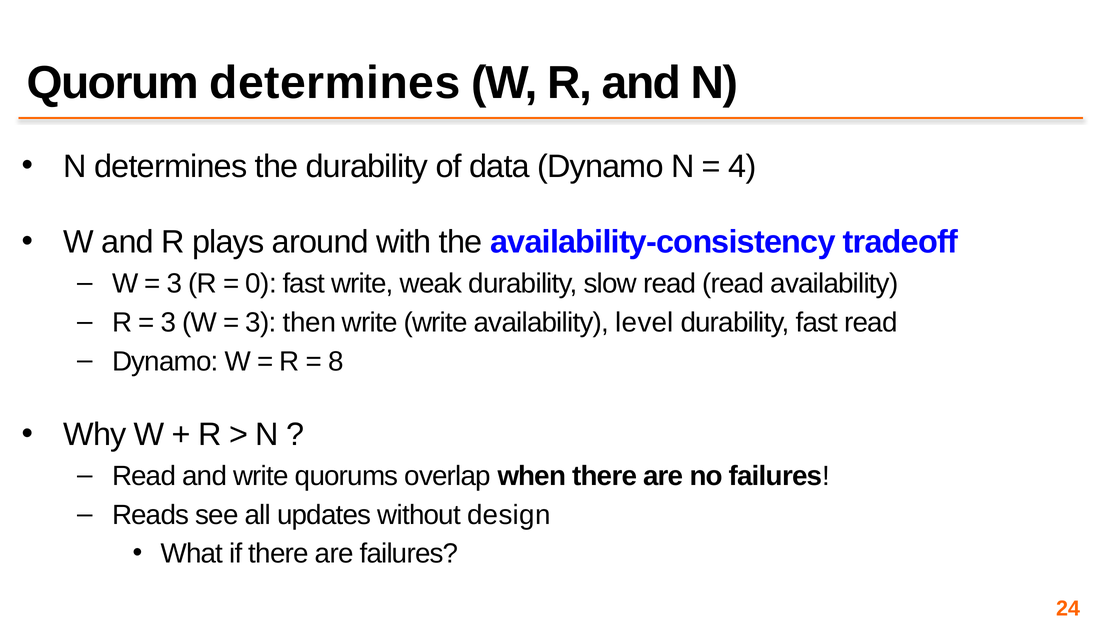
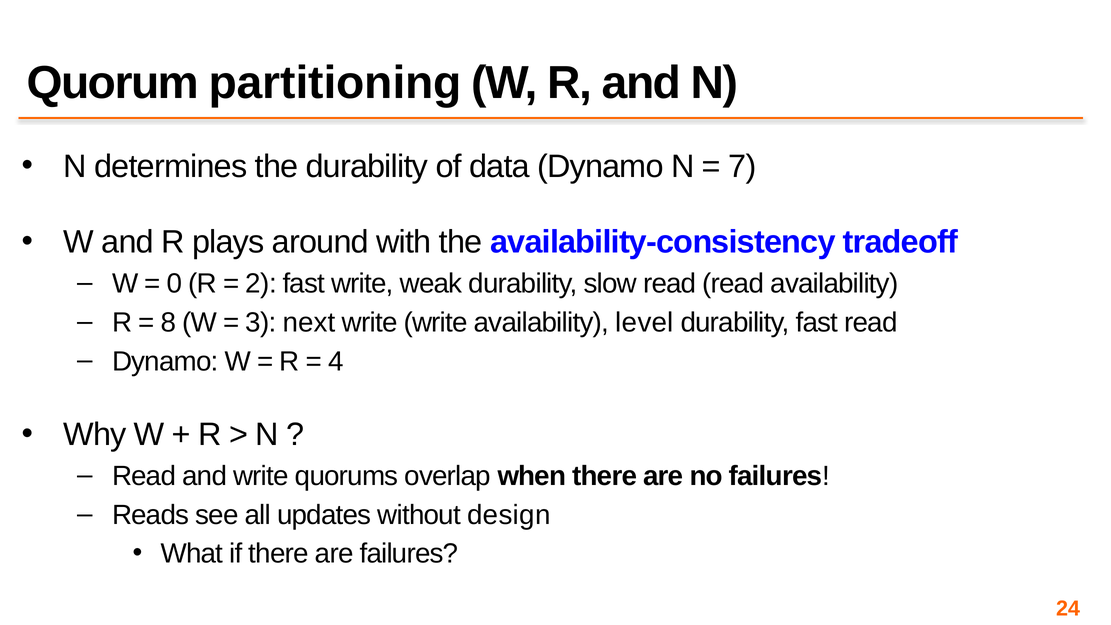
Quorum determines: determines -> partitioning (335, 83)
4: 4 -> 7 (742, 166)
3: 3 -> 0 (174, 284)
0: 0 -> 2 (261, 284)
3: 3 -> 8 (168, 323)
then: then -> next (309, 323)
8: 8 -> 4 (336, 361)
